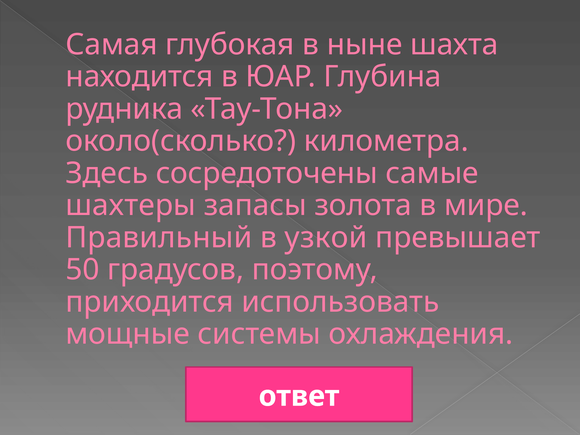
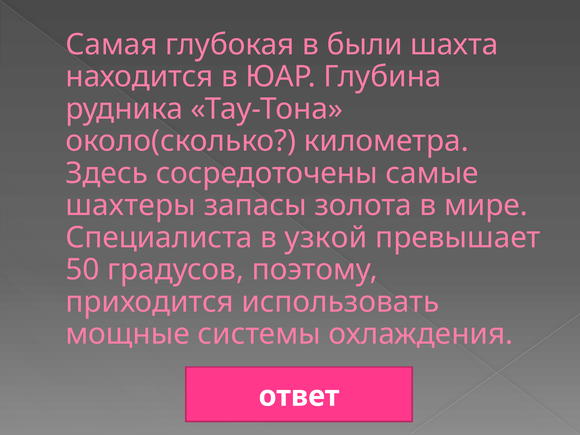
ныне: ныне -> были (365, 45)
Правильный: Правильный -> Специалиста (159, 238)
